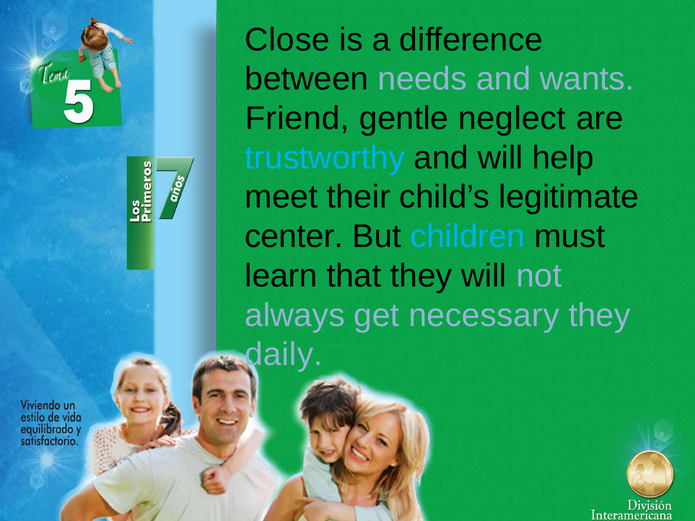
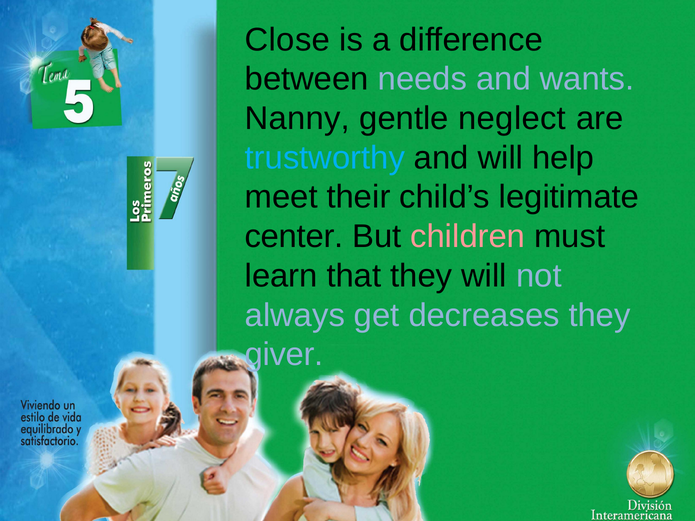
Friend: Friend -> Nanny (297, 118)
children colour: light blue -> pink (468, 237)
necessary: necessary -> decreases (484, 315)
daily: daily -> giver (284, 355)
